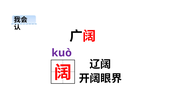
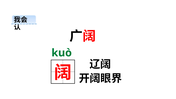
kuò colour: purple -> green (62, 53)
